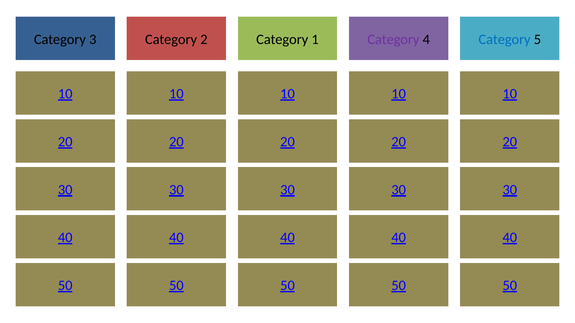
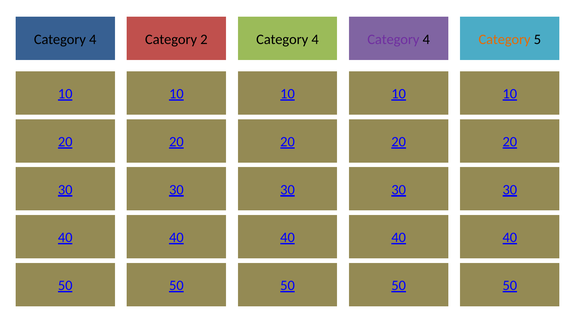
3: 3 -> 4 (93, 39)
1: 1 -> 4 (315, 39)
Category colour: blue -> orange (505, 39)
